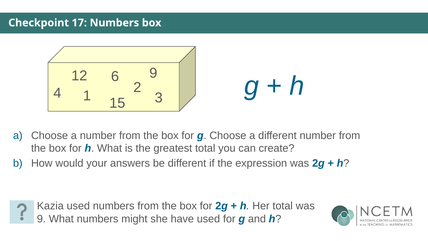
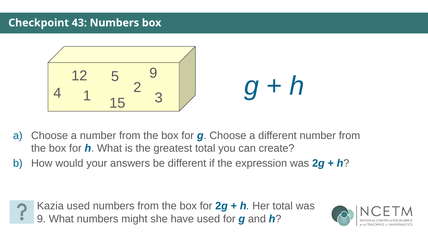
17: 17 -> 43 (79, 23)
6: 6 -> 5 (115, 76)
